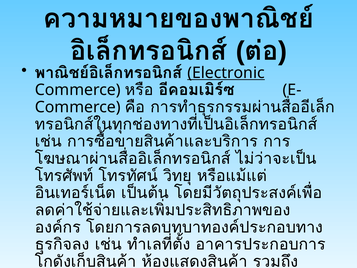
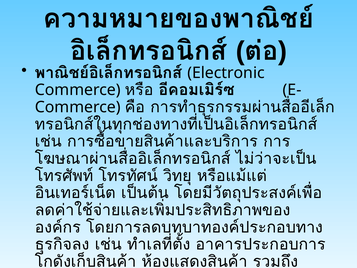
Electronic underline: present -> none (226, 73)
